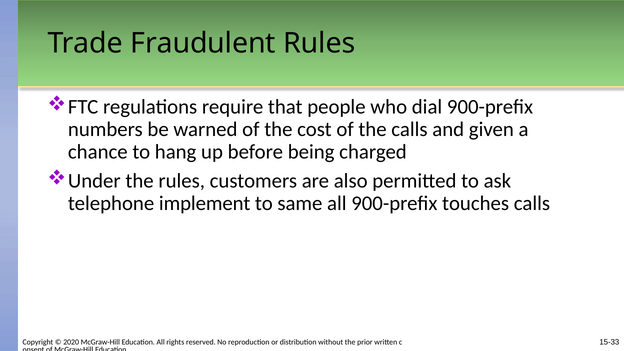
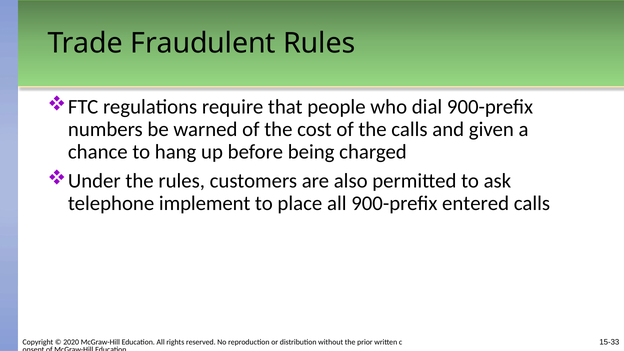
same: same -> place (300, 203)
touches: touches -> entered (476, 203)
